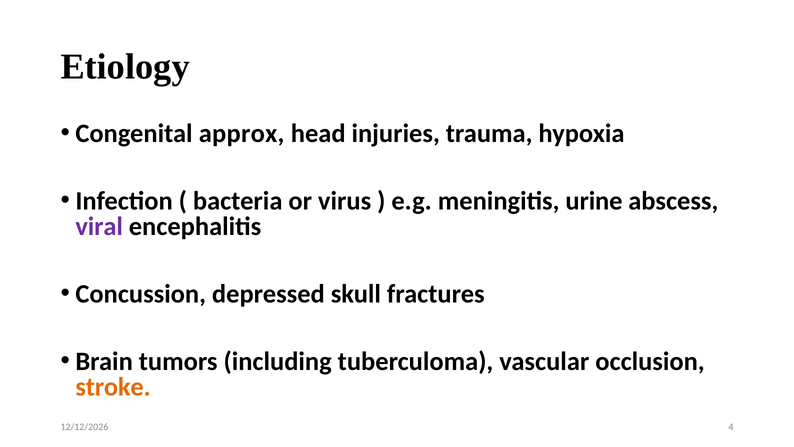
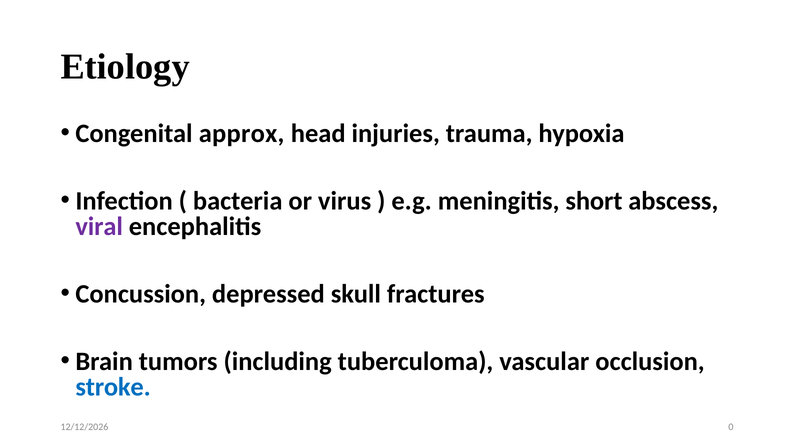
urine: urine -> short (594, 201)
stroke colour: orange -> blue (113, 387)
4: 4 -> 0 (731, 426)
